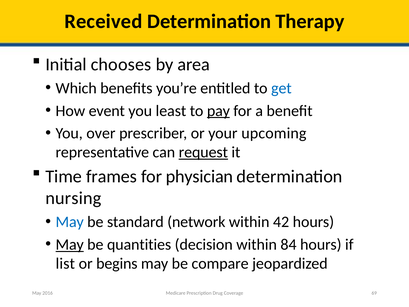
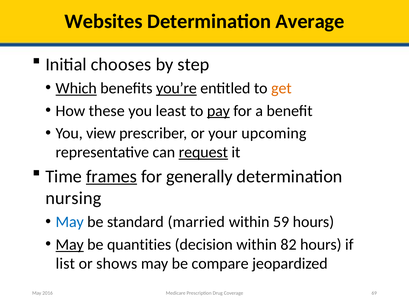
Received: Received -> Websites (104, 22)
Therapy: Therapy -> Average (310, 22)
area: area -> step (193, 64)
Which underline: none -> present (76, 88)
you’re underline: none -> present (176, 88)
get colour: blue -> orange (281, 88)
event: event -> these (107, 111)
over: over -> view (101, 133)
frames underline: none -> present (112, 176)
physician: physician -> generally (199, 176)
network: network -> married (196, 222)
42: 42 -> 59 (281, 222)
84: 84 -> 82 (289, 244)
begins: begins -> shows (117, 263)
